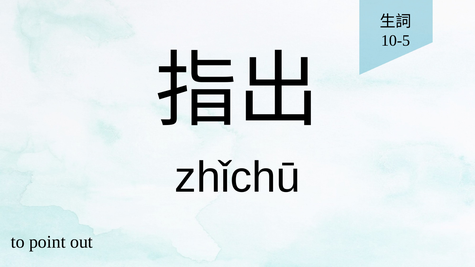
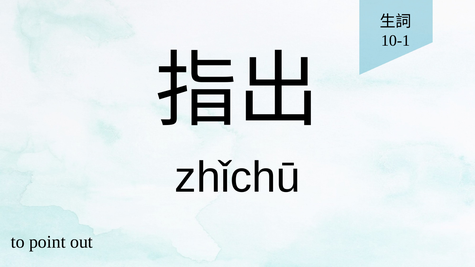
10-5: 10-5 -> 10-1 (396, 41)
